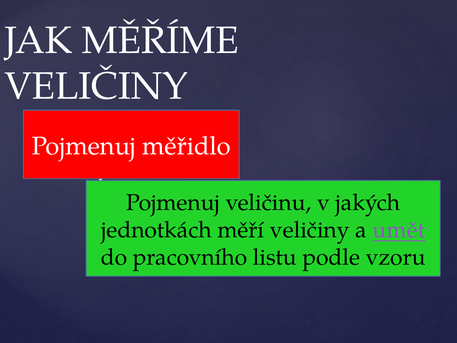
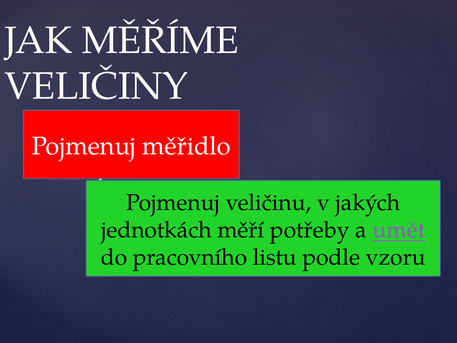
měří veličiny: veličiny -> potřeby (310, 230)
